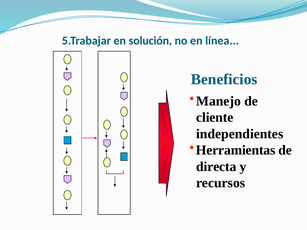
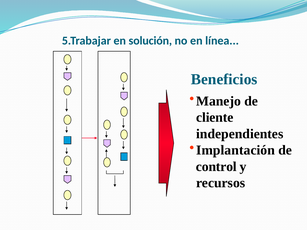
Herramientas: Herramientas -> Implantación (236, 150)
directa: directa -> control (216, 167)
